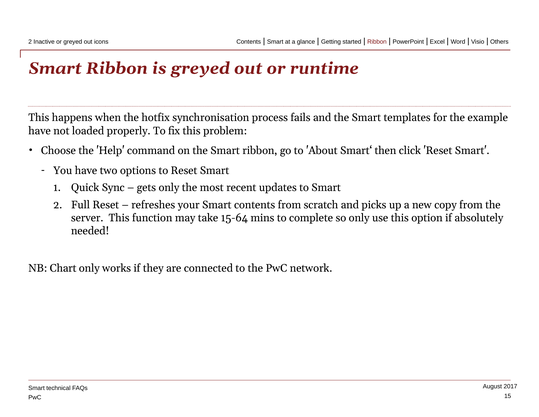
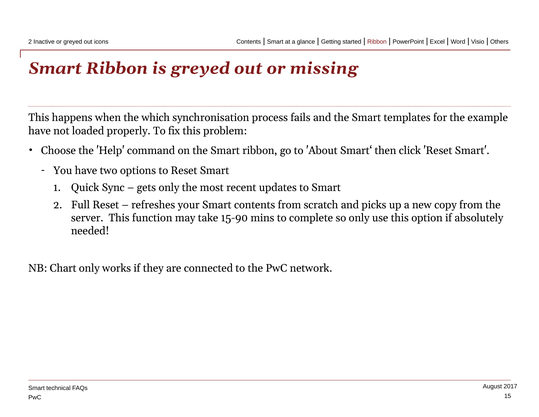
runtime: runtime -> missing (324, 68)
hotfix: hotfix -> which (156, 118)
15-64: 15-64 -> 15-90 (234, 218)
